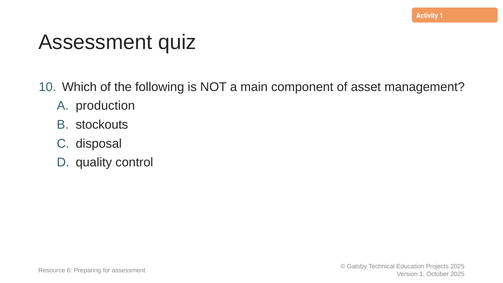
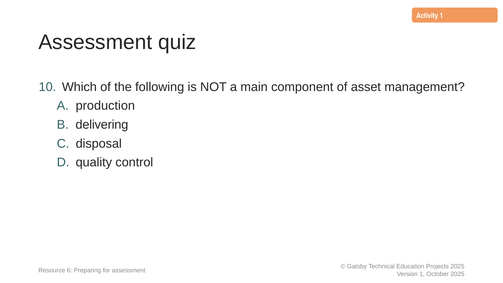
stockouts: stockouts -> delivering (102, 125)
